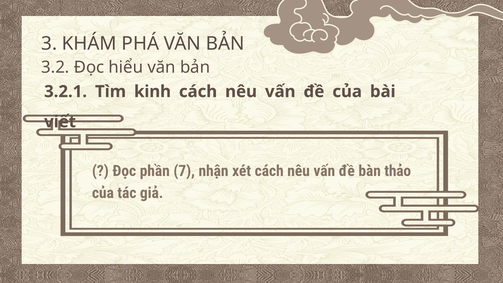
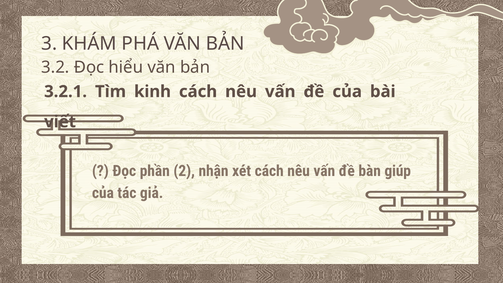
7: 7 -> 2 (184, 171)
thảo: thảo -> giúp (398, 171)
